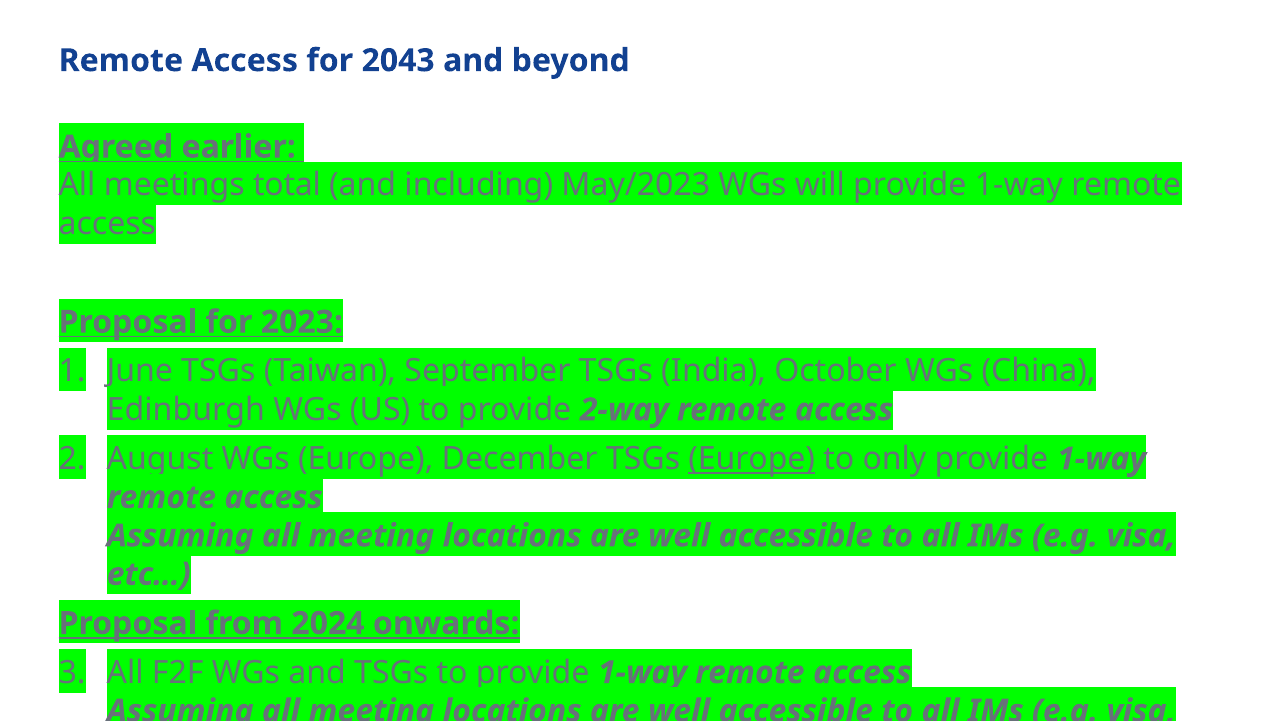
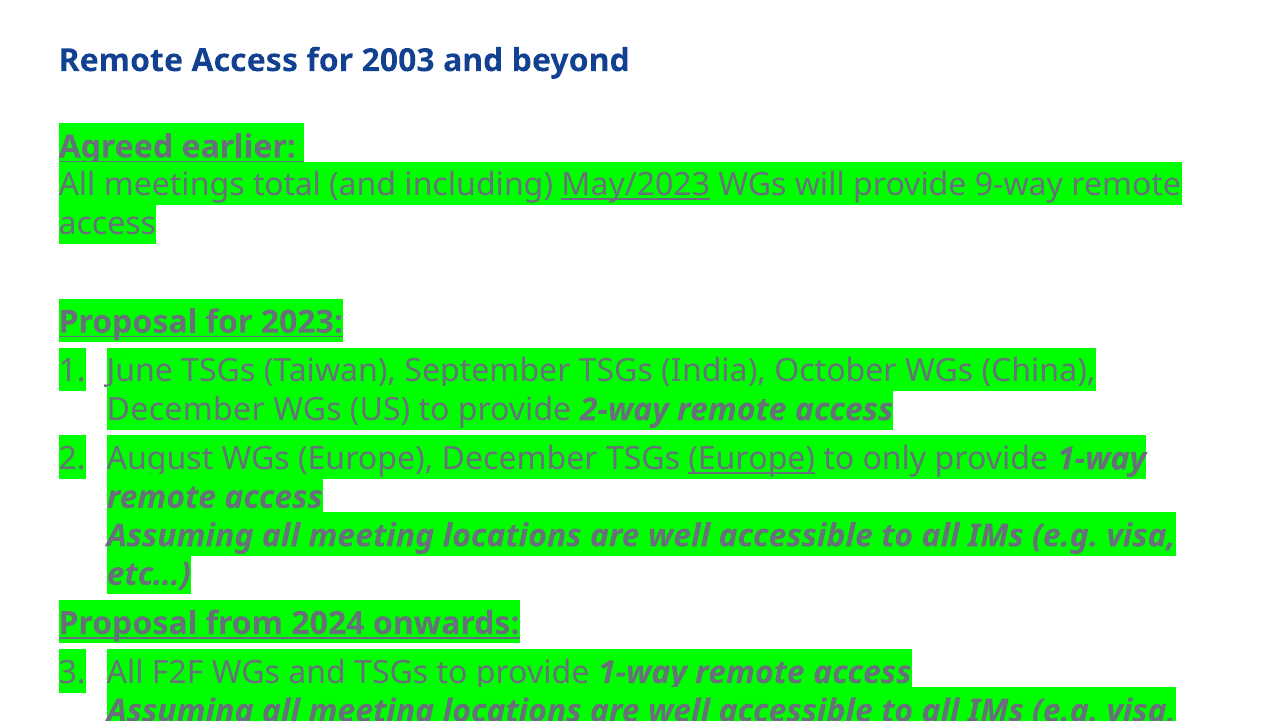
2043: 2043 -> 2003 (398, 61)
May/2023 underline: none -> present (636, 186)
will provide 1-way: 1-way -> 9-way (1019, 186)
Edinburgh: Edinburgh -> December (186, 410)
